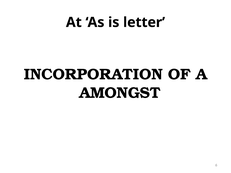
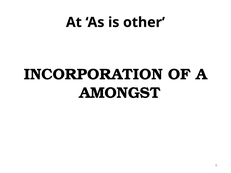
letter: letter -> other (144, 22)
